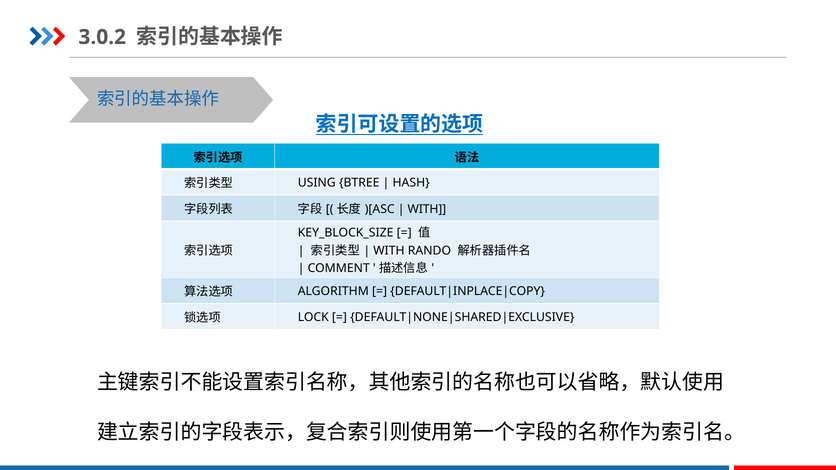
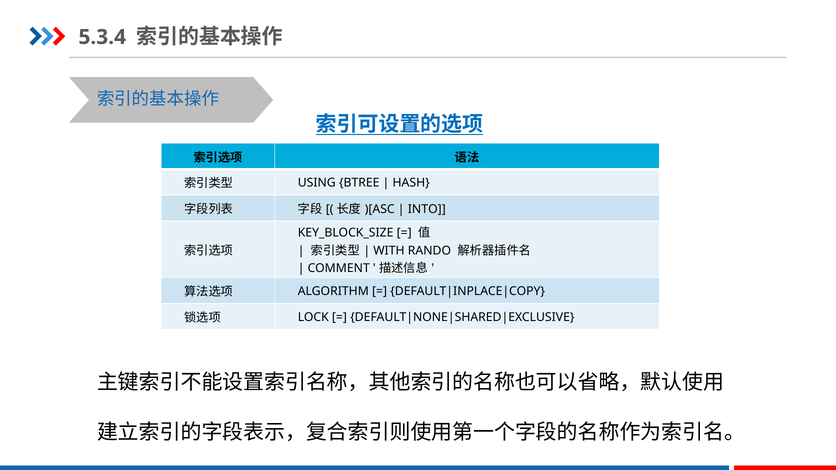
3.0.2: 3.0.2 -> 5.3.4 (102, 37)
WITH: WITH -> INTO (427, 209)
